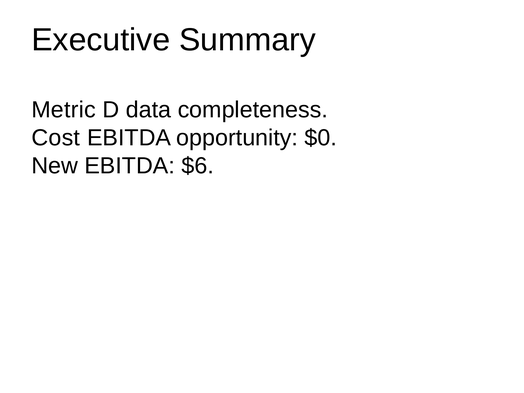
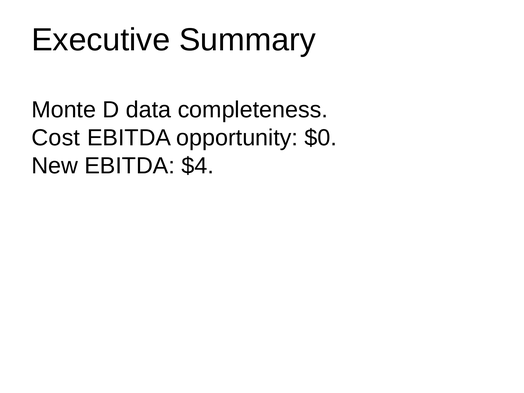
Metric: Metric -> Monte (64, 110)
$6: $6 -> $4 (198, 166)
